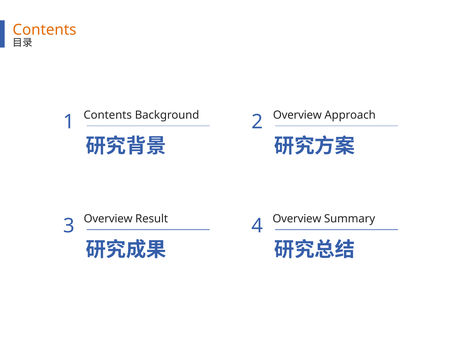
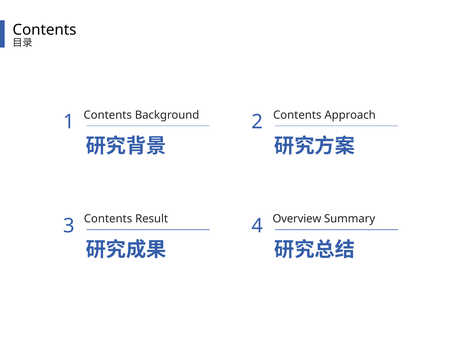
Contents colour: orange -> black (45, 30)
1 Overview: Overview -> Contents (297, 115)
Overview: Overview -> Contents (108, 219)
